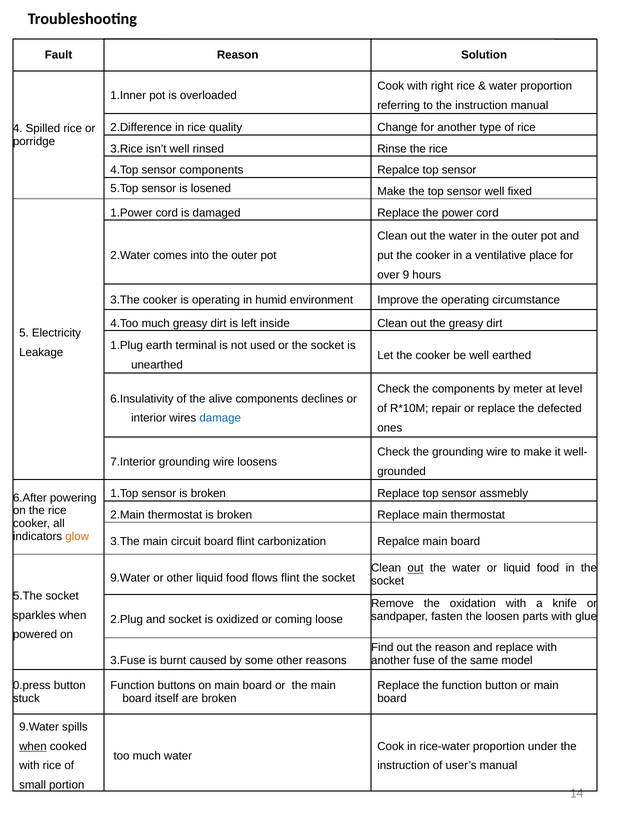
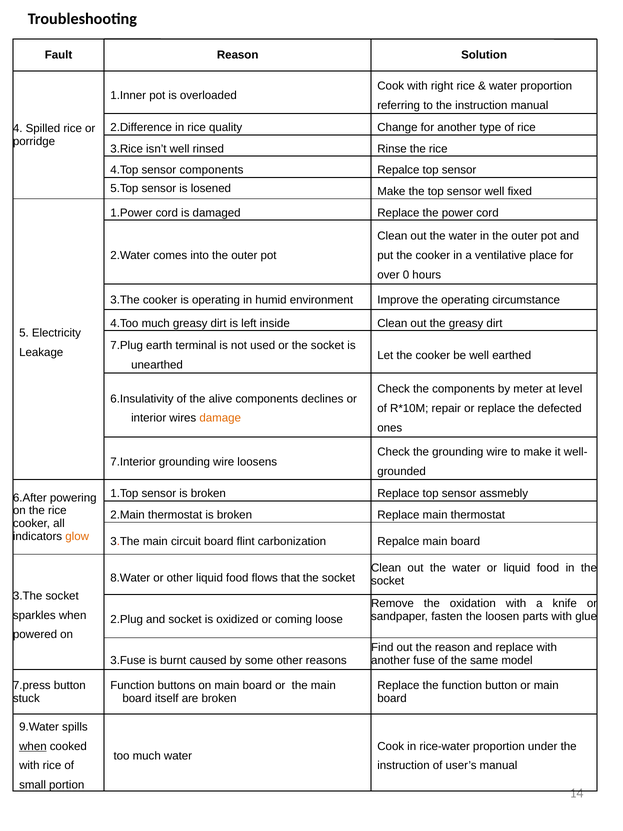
9: 9 -> 0 (406, 275)
1.Plug: 1.Plug -> 7.Plug (127, 345)
damage colour: blue -> orange (220, 418)
out underline: present -> none (416, 568)
9.Water: 9.Water -> 8.Water (130, 578)
flows flint: flint -> that (290, 578)
5.The: 5.The -> 3.The (28, 596)
0.press: 0.press -> 7.press (32, 685)
